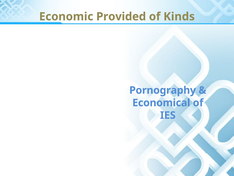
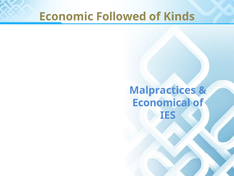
Provided: Provided -> Followed (121, 17)
Pornography: Pornography -> Malpractices (163, 90)
